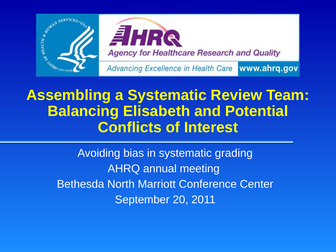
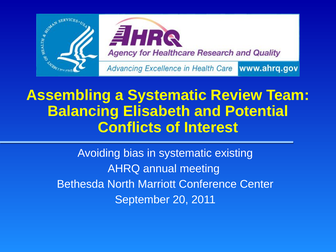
grading: grading -> existing (234, 153)
